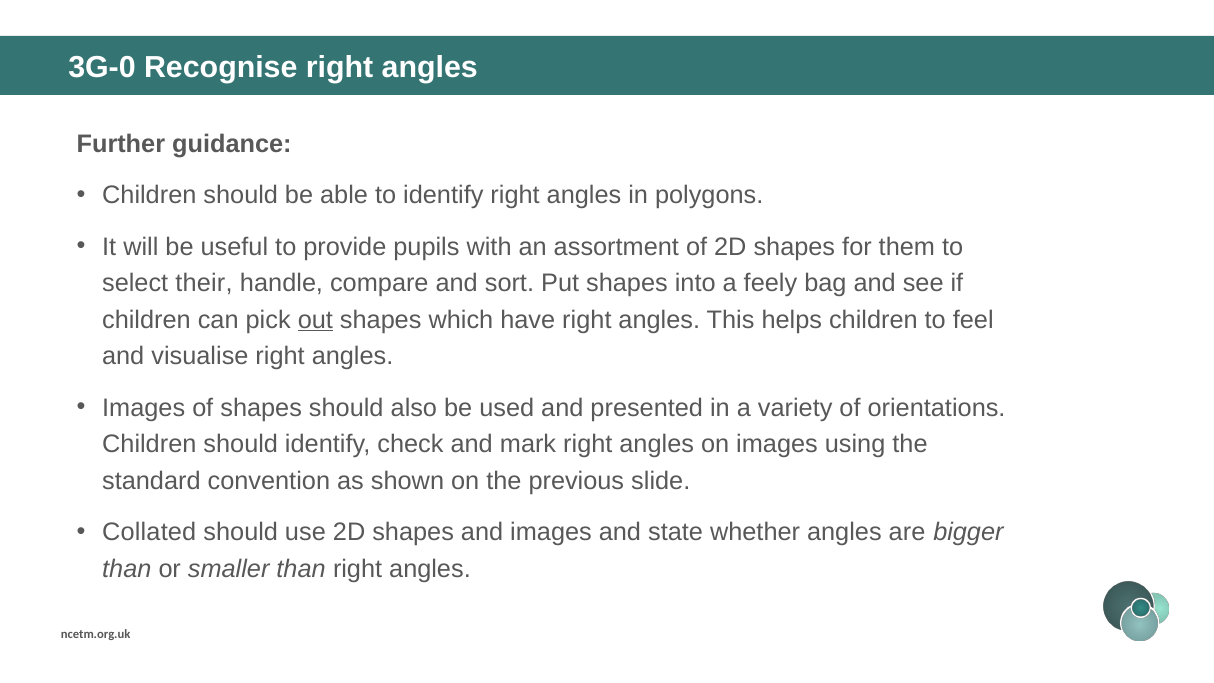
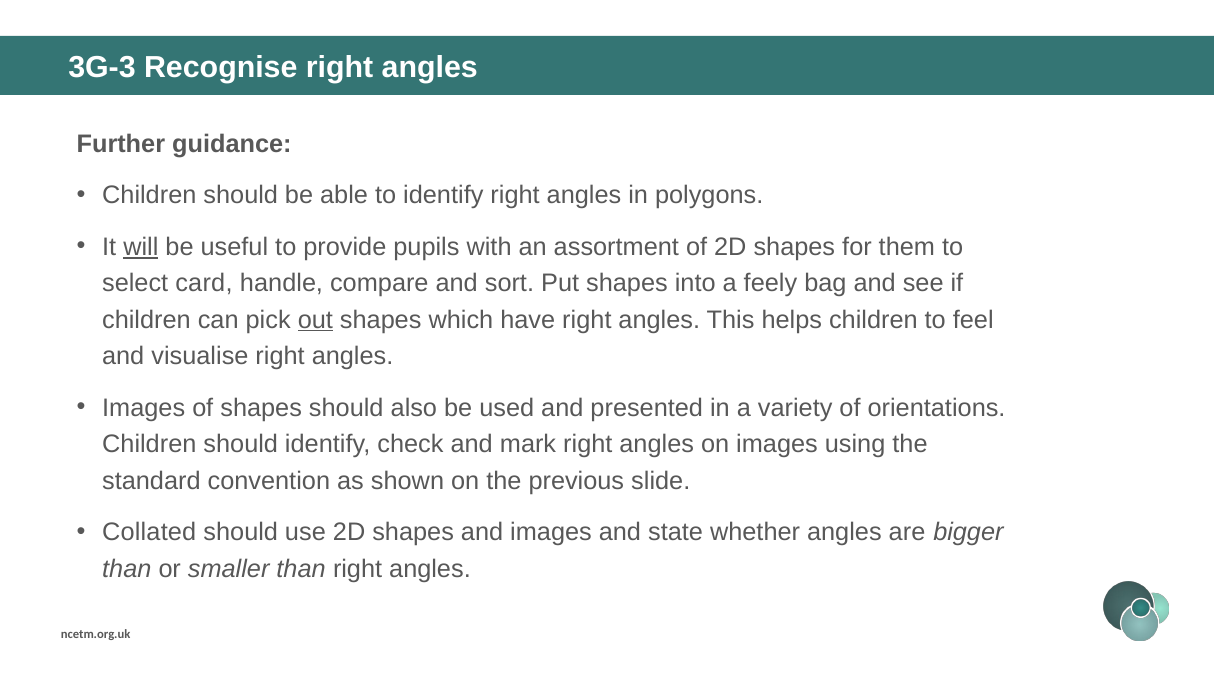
3G-0: 3G-0 -> 3G-3 (102, 67)
will underline: none -> present (141, 247)
their: their -> card (204, 283)
